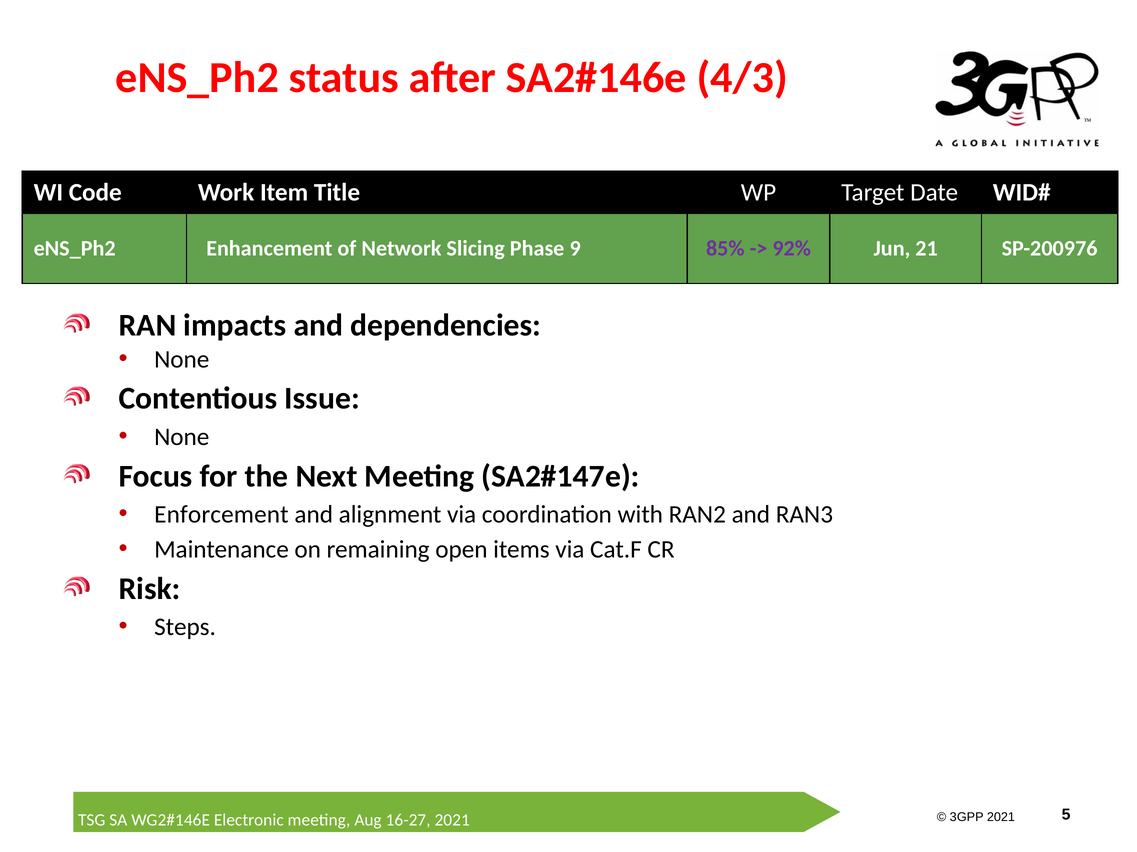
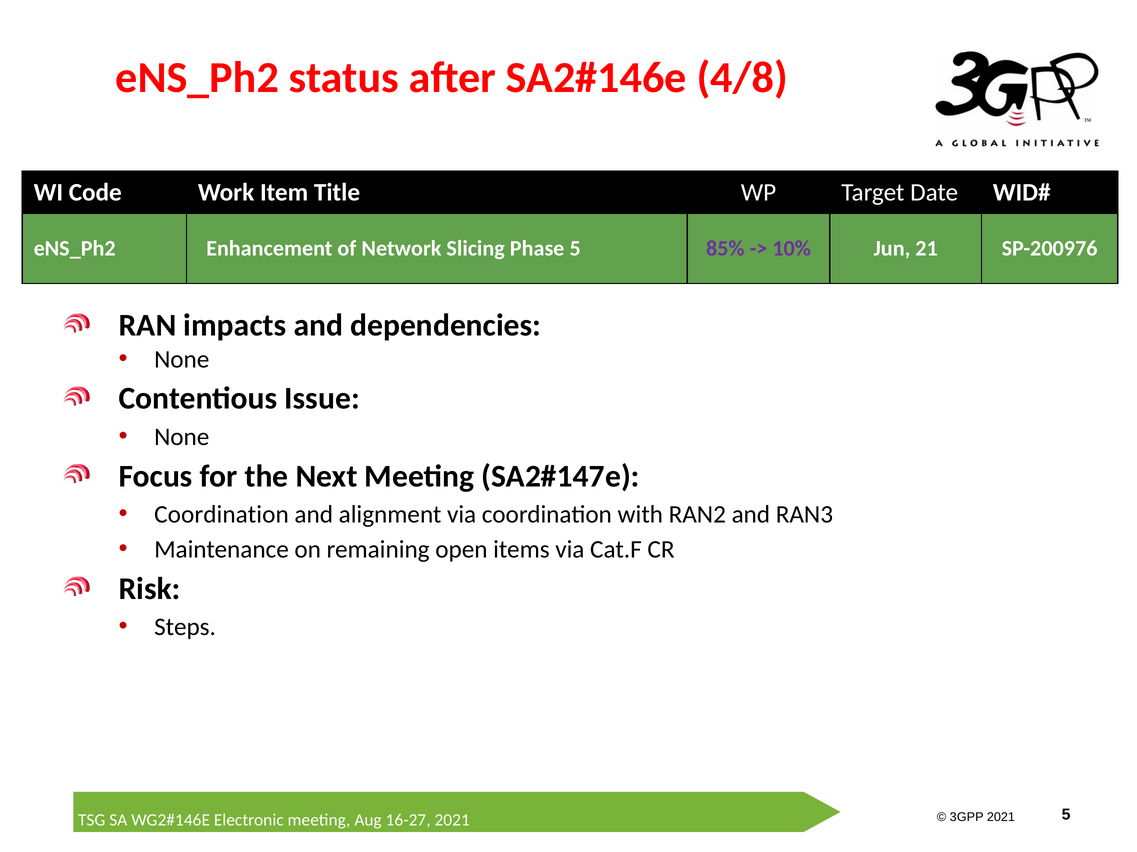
4/3: 4/3 -> 4/8 (742, 78)
Phase 9: 9 -> 5 (575, 249)
92%: 92% -> 10% (792, 249)
Enforcement: Enforcement -> Coordination (221, 515)
